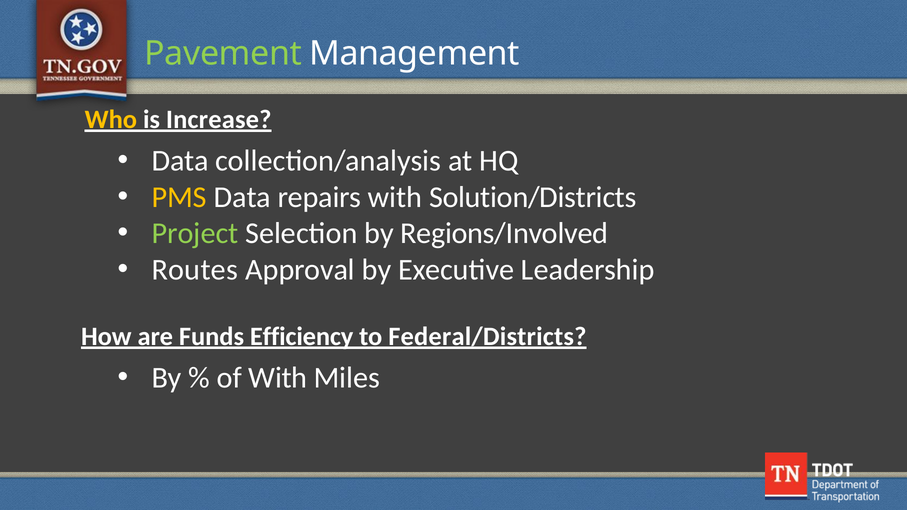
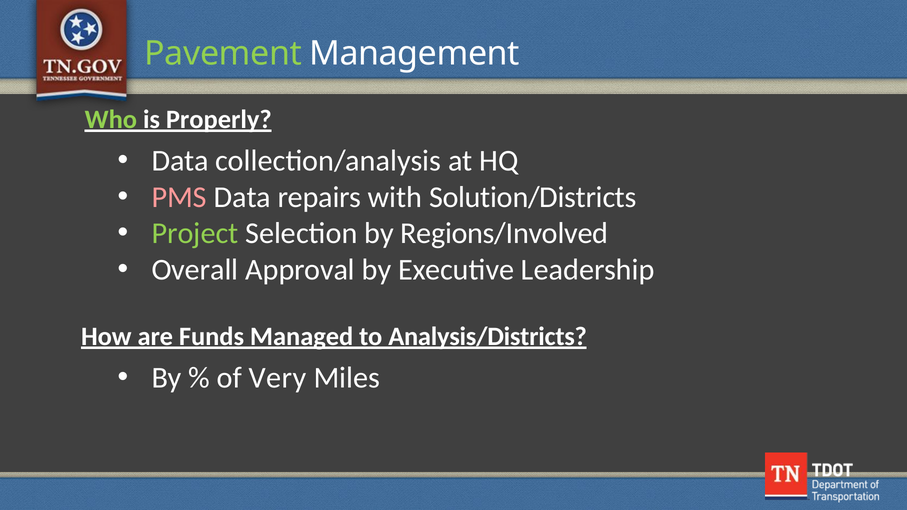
Who colour: yellow -> light green (111, 119)
Increase: Increase -> Properly (219, 119)
PMS colour: yellow -> pink (179, 197)
Routes: Routes -> Overall (195, 270)
Efficiency: Efficiency -> Managed (302, 337)
Federal/Districts: Federal/Districts -> Analysis/Districts (488, 337)
of With: With -> Very (278, 378)
